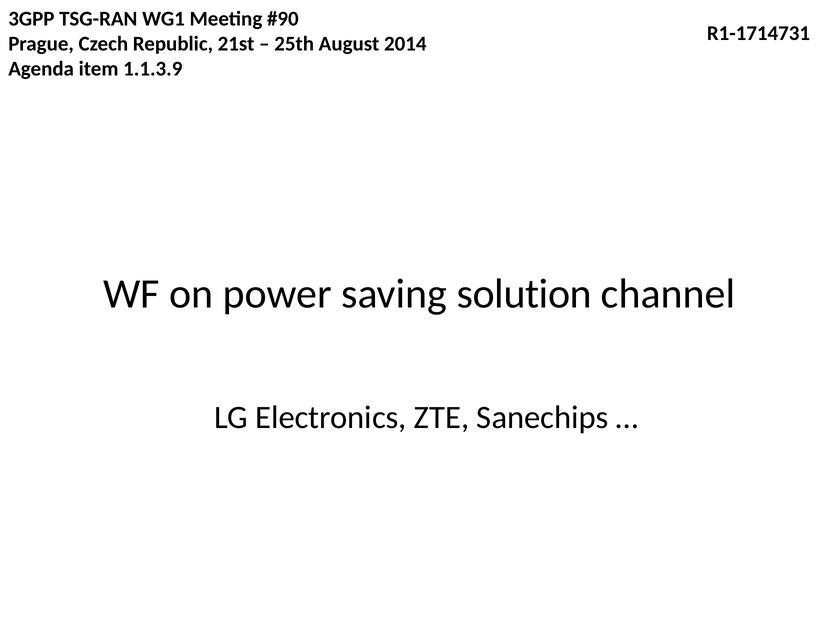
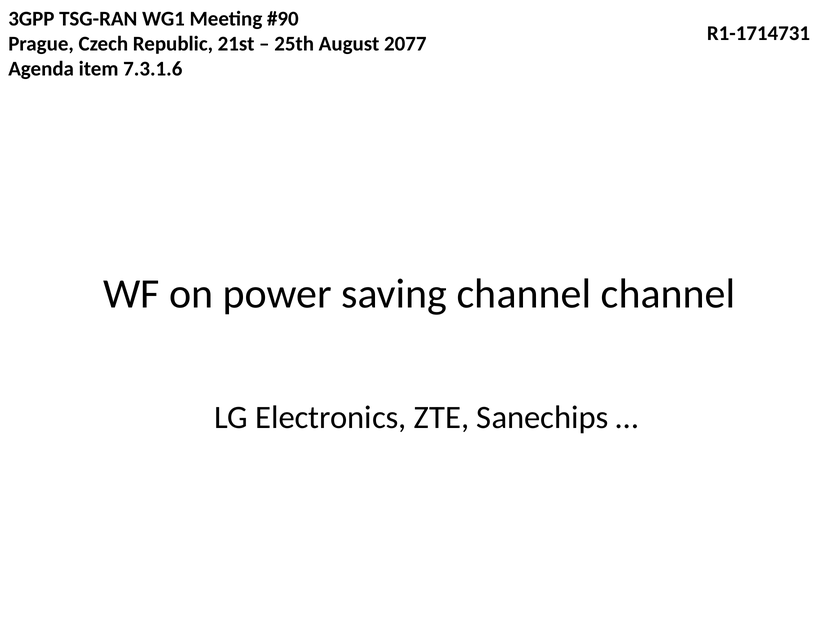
2014: 2014 -> 2077 (405, 44)
1.1.3.9: 1.1.3.9 -> 7.3.1.6 (153, 69)
saving solution: solution -> channel (524, 294)
